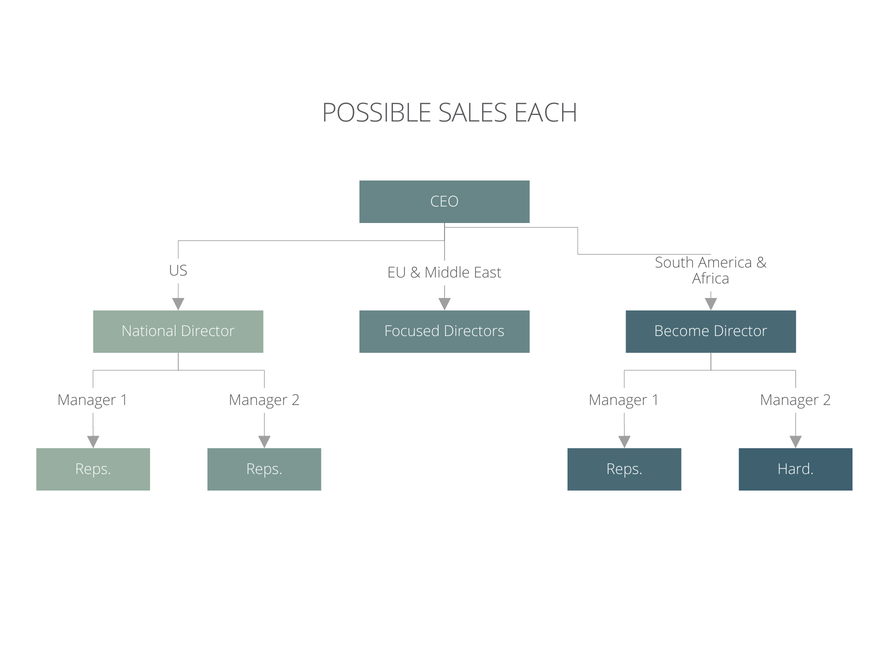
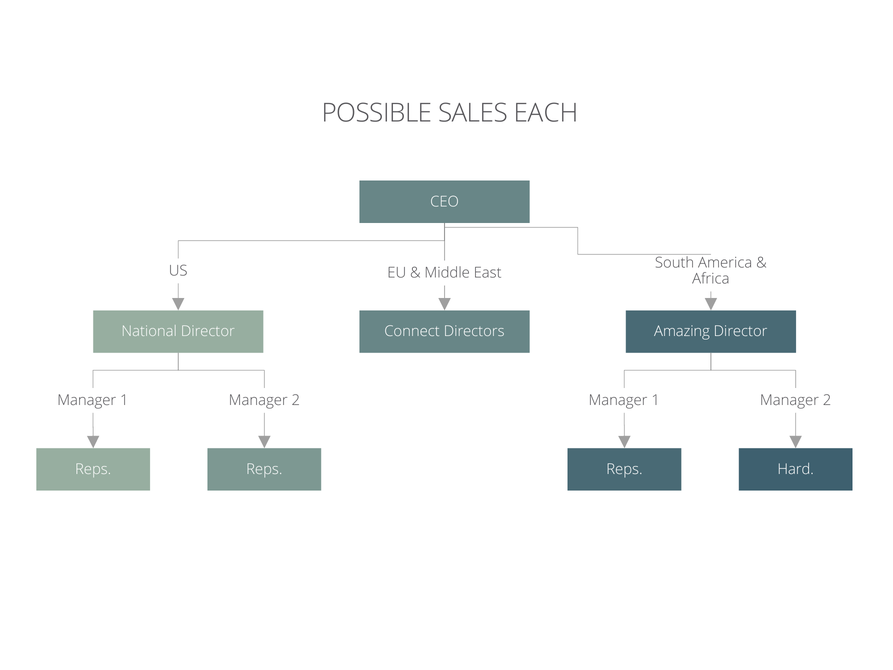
Focused: Focused -> Connect (412, 331)
Become: Become -> Amazing (682, 331)
